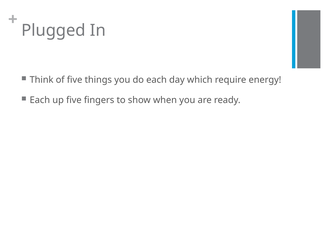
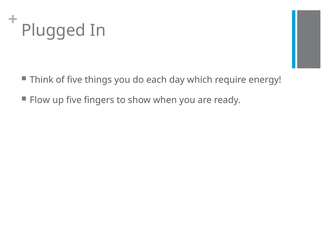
Each: Each -> Flow (40, 100)
